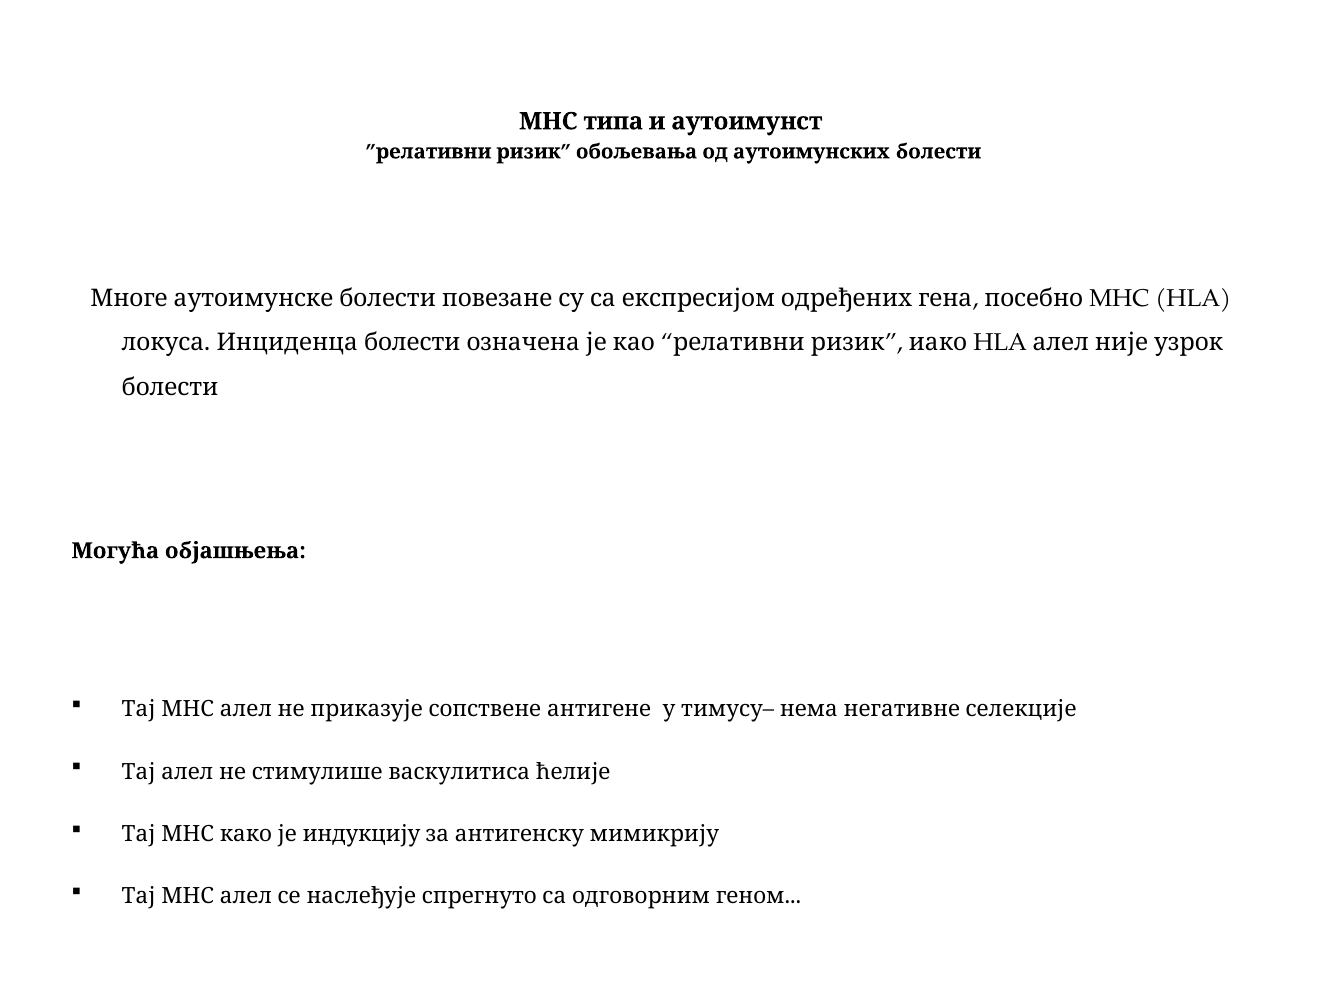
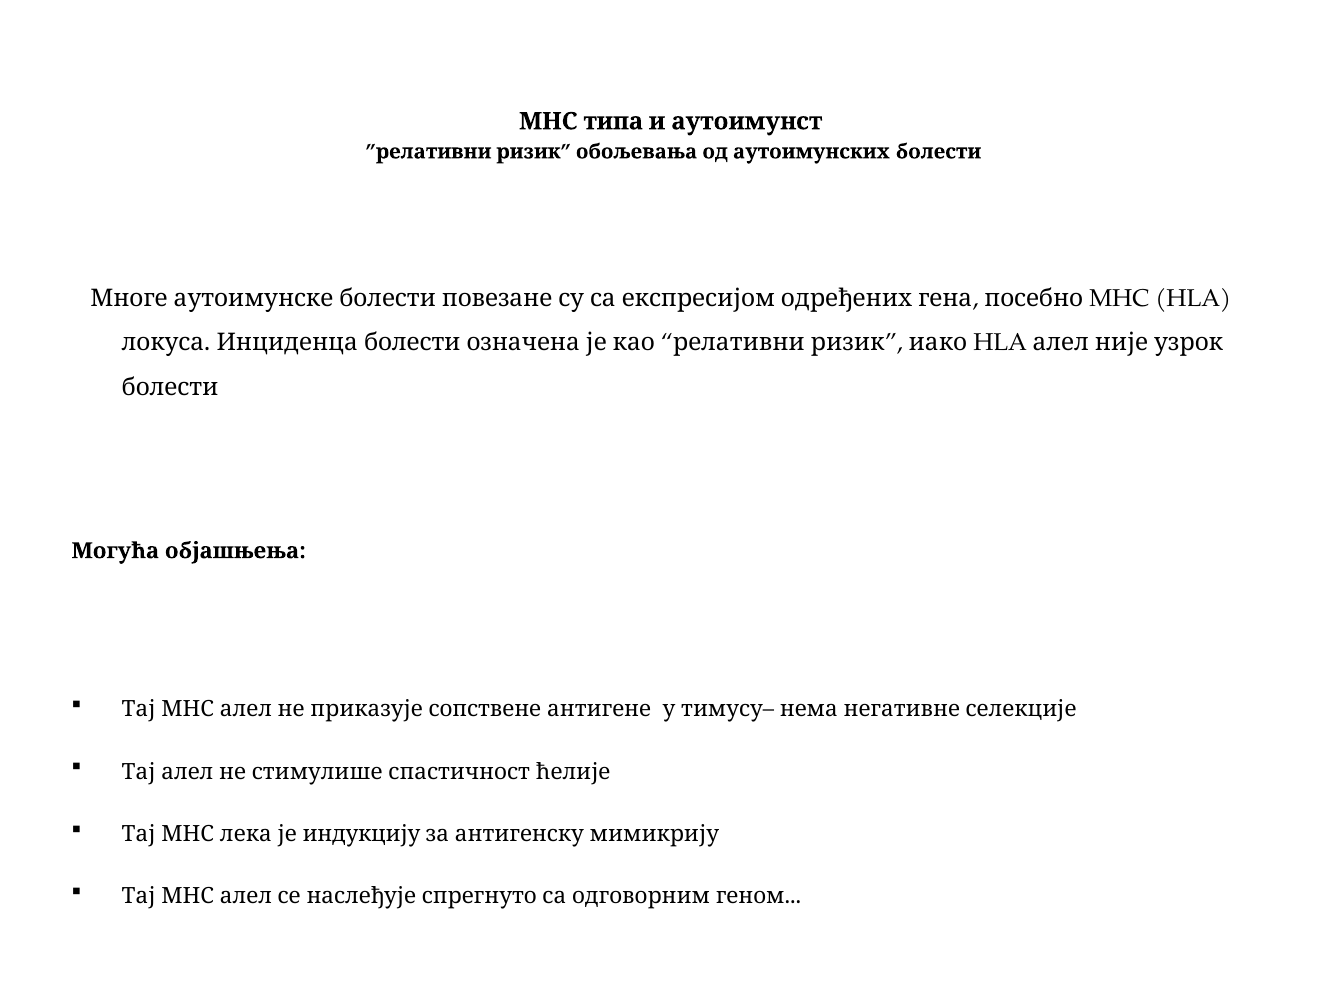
васкулитиса: васкулитиса -> спастичност (459, 772)
како: како -> лека (246, 834)
